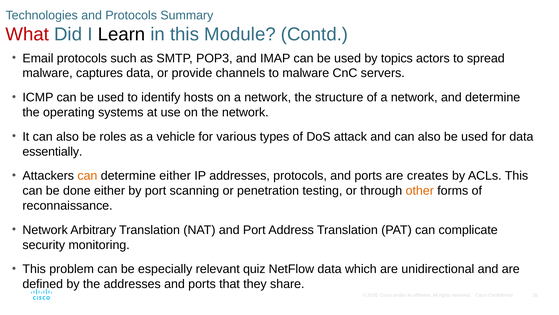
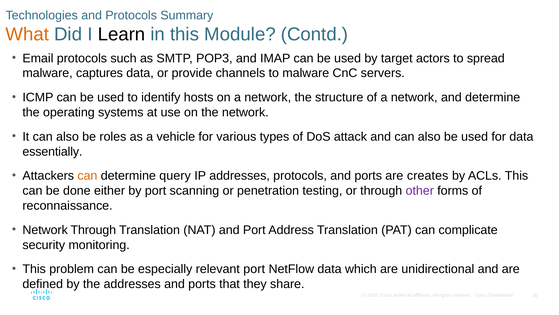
What colour: red -> orange (27, 34)
topics: topics -> target (397, 58)
determine either: either -> query (175, 176)
other colour: orange -> purple (420, 190)
Network Arbitrary: Arbitrary -> Through (93, 230)
relevant quiz: quiz -> port (254, 269)
